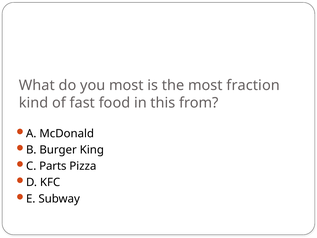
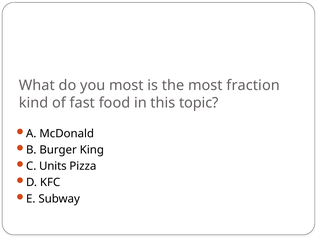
from: from -> topic (199, 103)
Parts: Parts -> Units (53, 166)
